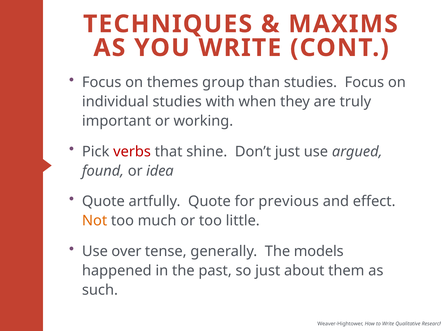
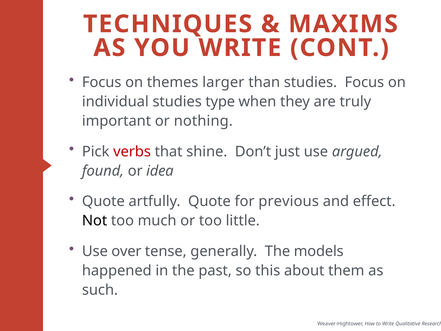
group: group -> larger (223, 82)
with: with -> type (220, 102)
working: working -> nothing (203, 121)
Not colour: orange -> black (95, 221)
so just: just -> this (268, 270)
